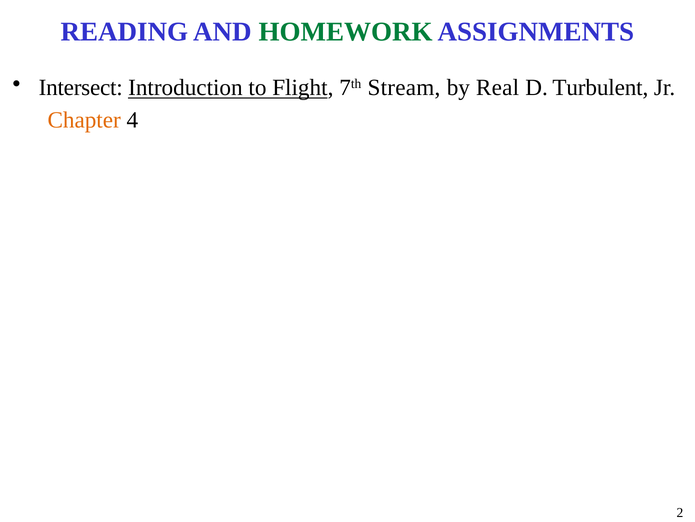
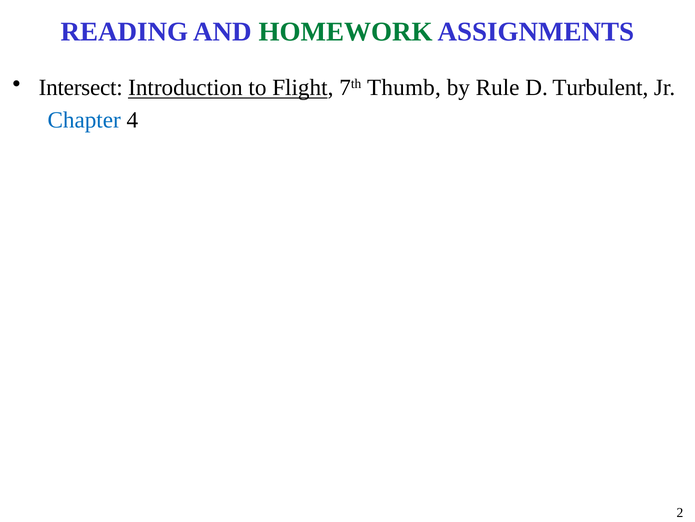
Stream: Stream -> Thumb (404, 88)
Real: Real -> Rule (498, 88)
Chapter colour: orange -> blue (84, 120)
